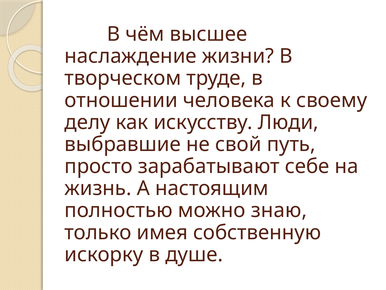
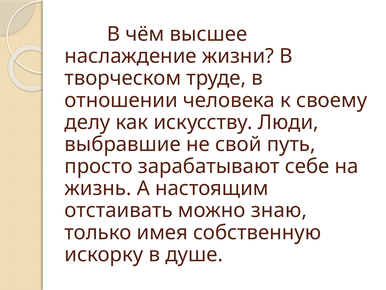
полностью: полностью -> отстаивать (119, 210)
